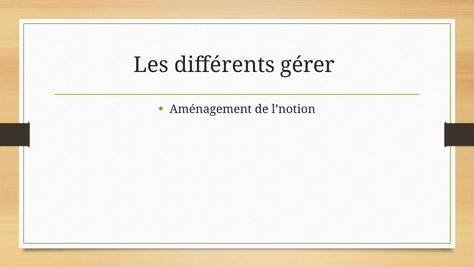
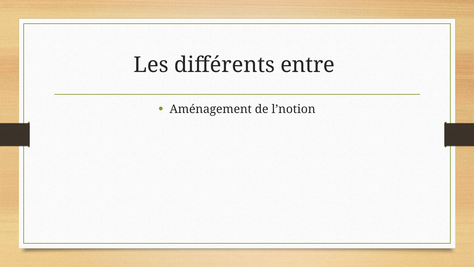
gérer: gérer -> entre (308, 65)
